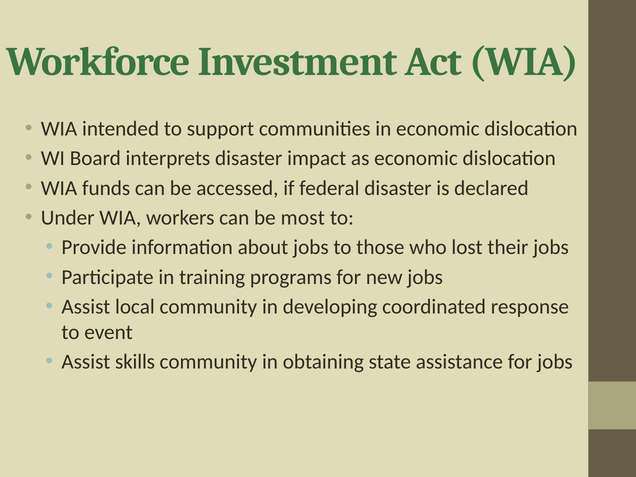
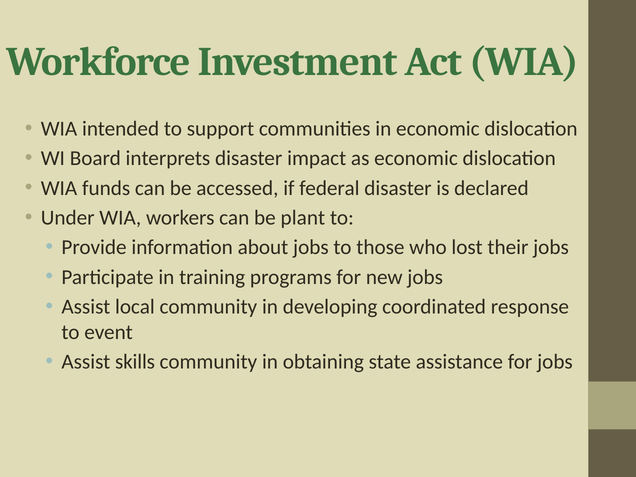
most: most -> plant (303, 218)
